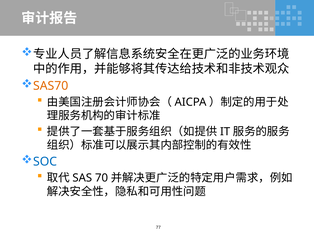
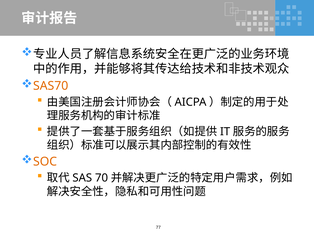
SOC colour: blue -> orange (45, 162)
